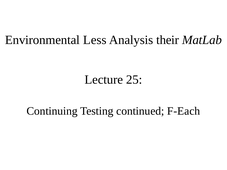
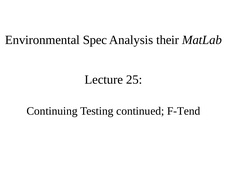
Less: Less -> Spec (95, 40)
F-Each: F-Each -> F-Tend (184, 111)
